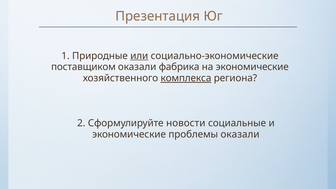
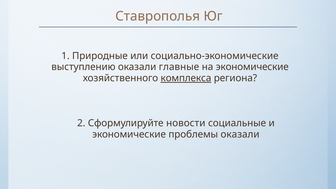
Презентация: Презентация -> Ставрополья (158, 16)
или underline: present -> none (139, 56)
поставщиком: поставщиком -> выступлению (83, 67)
фабрика: фабрика -> главные (179, 67)
